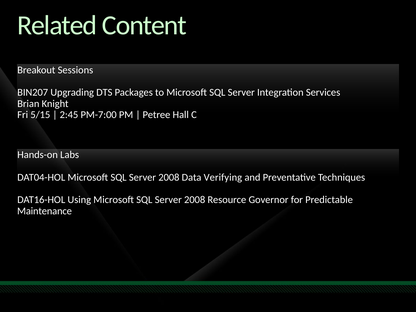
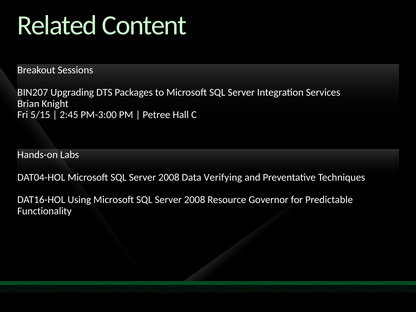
PM-7:00: PM-7:00 -> PM-3:00 (99, 115)
Maintenance: Maintenance -> Functionality (44, 211)
